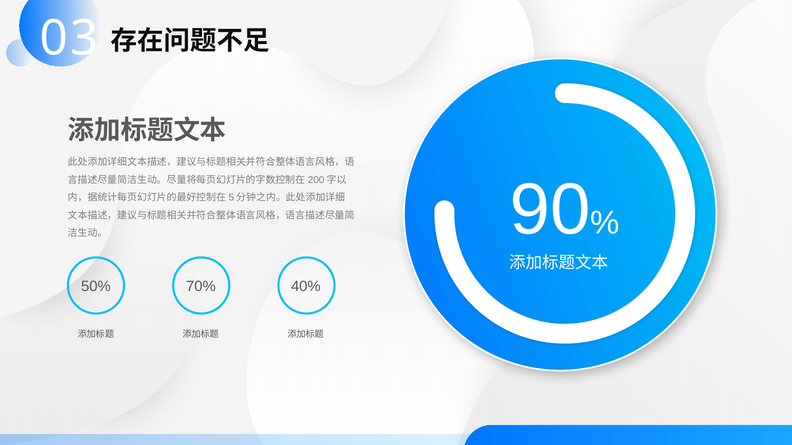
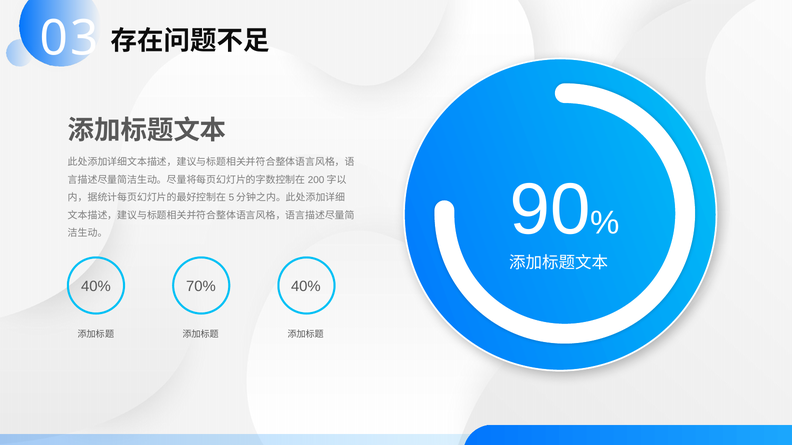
50%: 50% -> 40% (96, 287)
